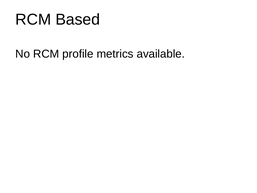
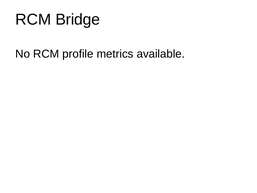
Based: Based -> Bridge (78, 20)
